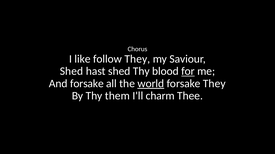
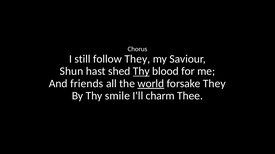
like: like -> still (83, 59)
Shed: Shed -> Shun (72, 72)
Thy underline: none -> present (141, 72)
for underline: present -> none (188, 72)
And forsake: forsake -> friends (87, 84)
them: them -> smile (117, 96)
